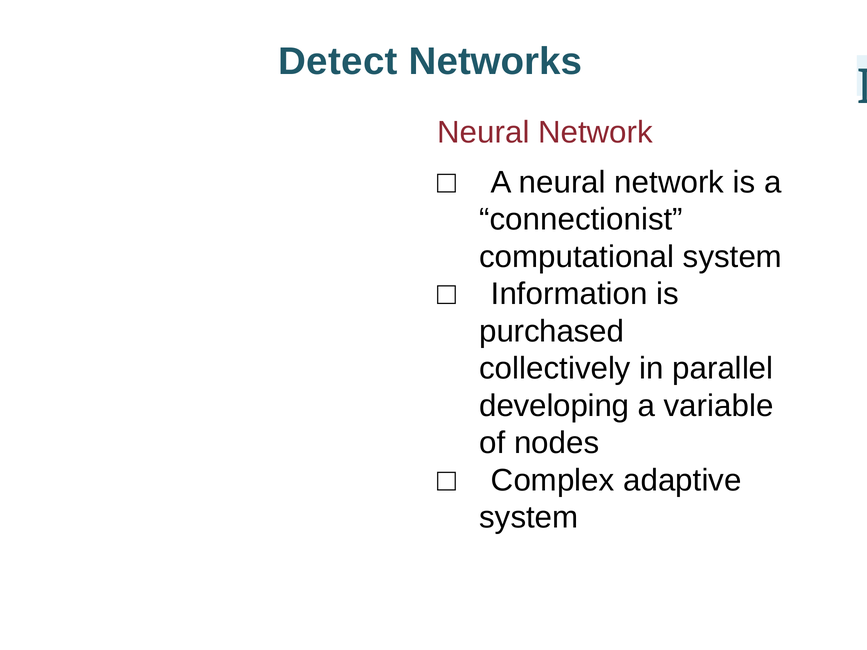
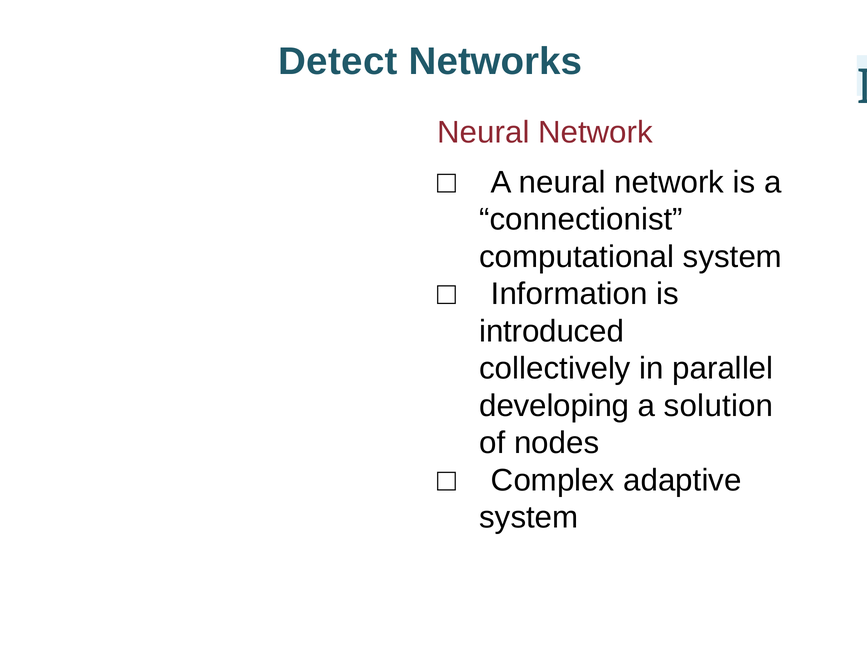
purchased: purchased -> introduced (552, 331)
variable: variable -> solution (719, 406)
